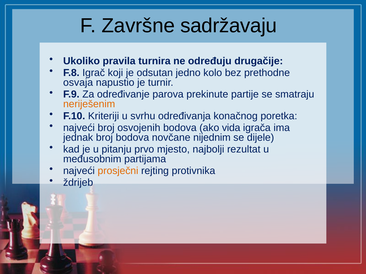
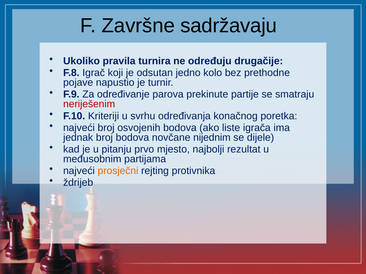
osvaja: osvaja -> pojave (78, 83)
neriješenim colour: orange -> red (89, 104)
vida: vida -> liste (231, 128)
